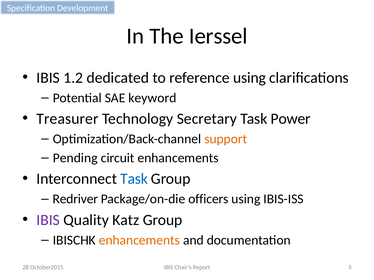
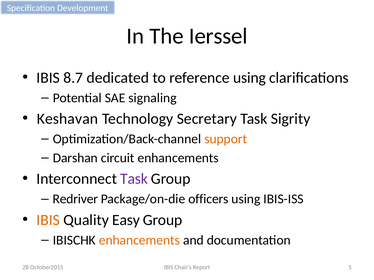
1.2: 1.2 -> 8.7 (73, 78)
keyword: keyword -> signaling (153, 98)
Treasurer: Treasurer -> Keshavan (67, 119)
Power: Power -> Sigrity (291, 119)
Pending: Pending -> Darshan (75, 158)
Task colour: blue -> purple (134, 179)
IBIS colour: purple -> orange (48, 220)
Katz: Katz -> Easy (126, 220)
